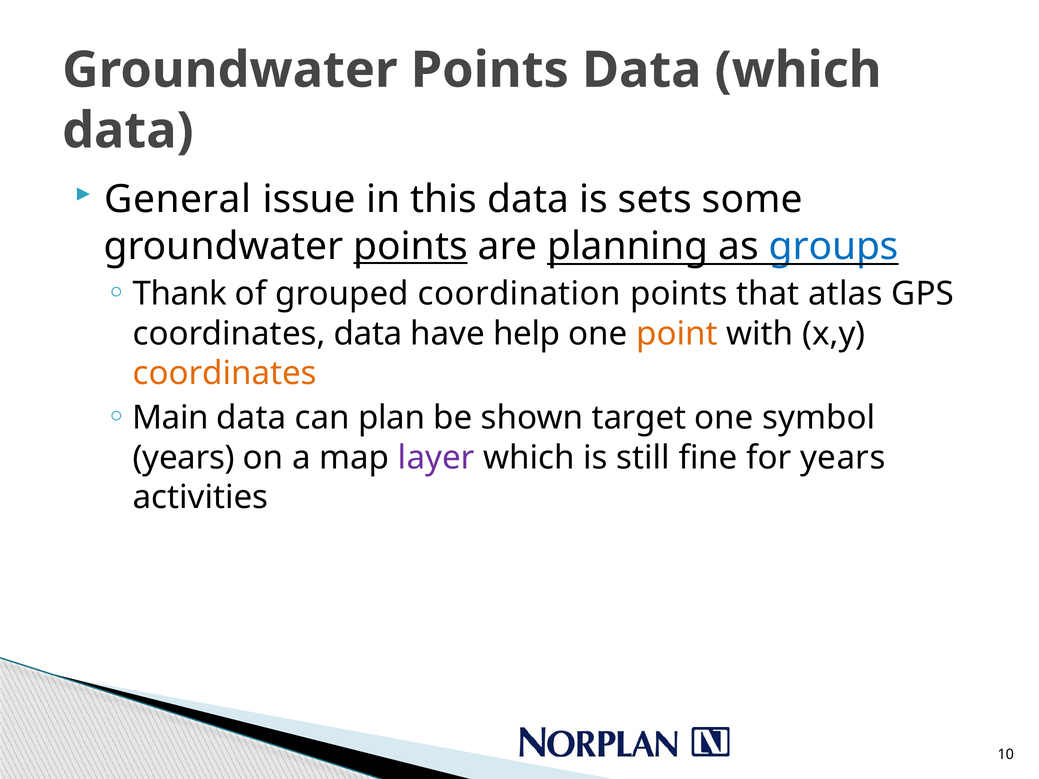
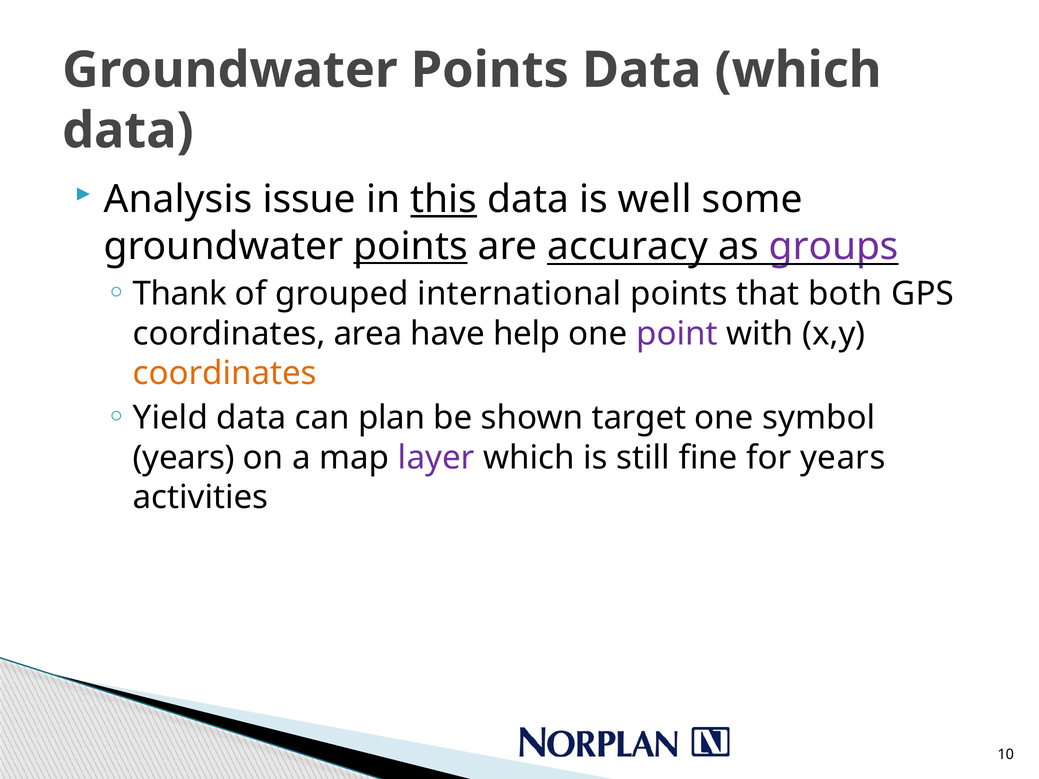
General: General -> Analysis (178, 200)
this underline: none -> present (444, 200)
sets: sets -> well (655, 200)
planning: planning -> accuracy (628, 246)
groups colour: blue -> purple (834, 246)
coordination: coordination -> international (519, 294)
atlas: atlas -> both (845, 294)
coordinates data: data -> area (368, 334)
point colour: orange -> purple (677, 334)
Main: Main -> Yield (170, 418)
